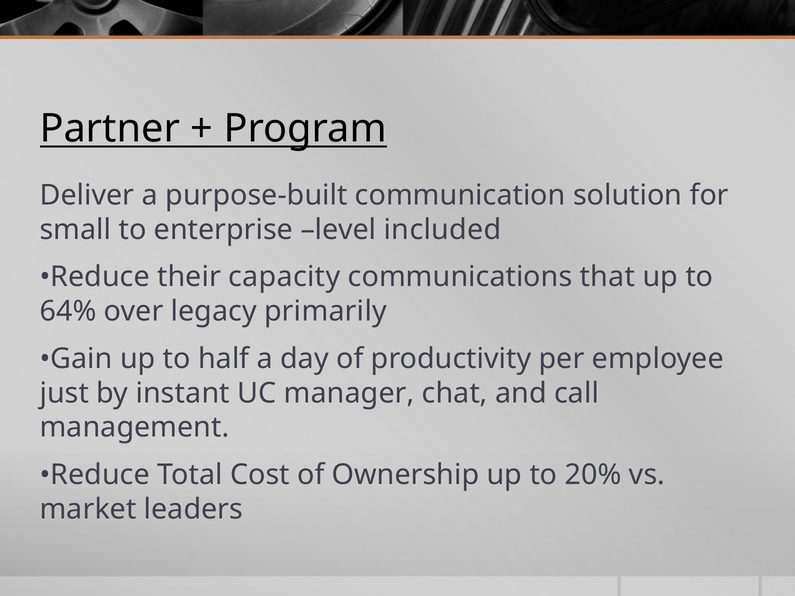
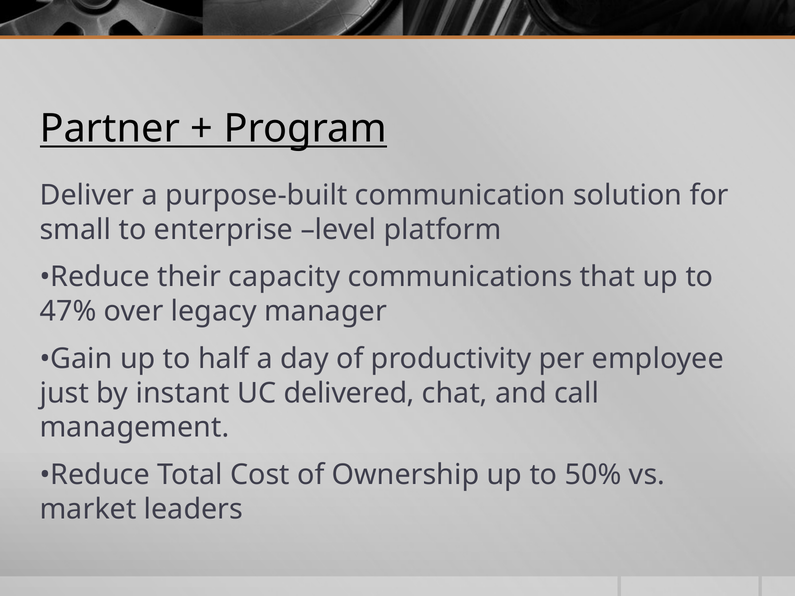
included: included -> platform (443, 230)
64%: 64% -> 47% (68, 312)
primarily: primarily -> manager (326, 312)
manager: manager -> delivered (349, 393)
20%: 20% -> 50% (593, 475)
